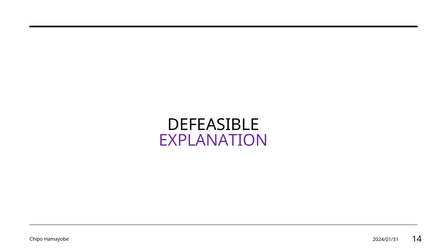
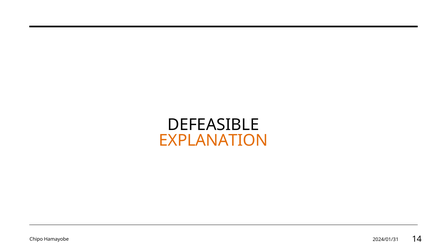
EXPLANATION colour: purple -> orange (213, 141)
